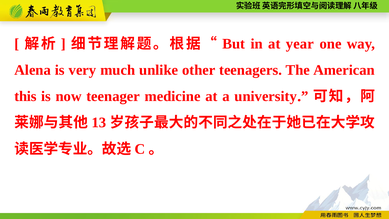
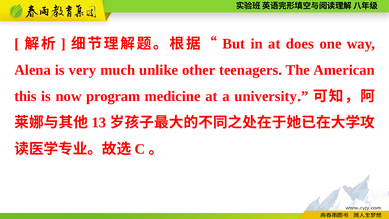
year: year -> does (300, 44)
teenager: teenager -> program (113, 96)
